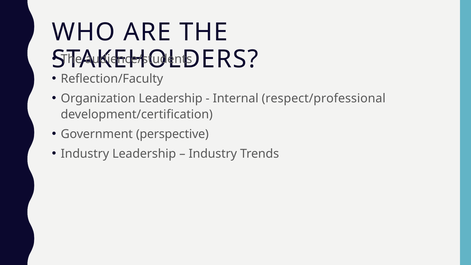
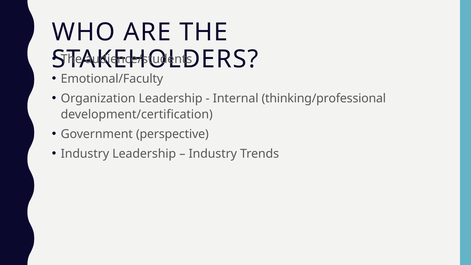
Reflection/Faculty: Reflection/Faculty -> Emotional/Faculty (112, 79)
respect/professional: respect/professional -> thinking/professional (324, 98)
